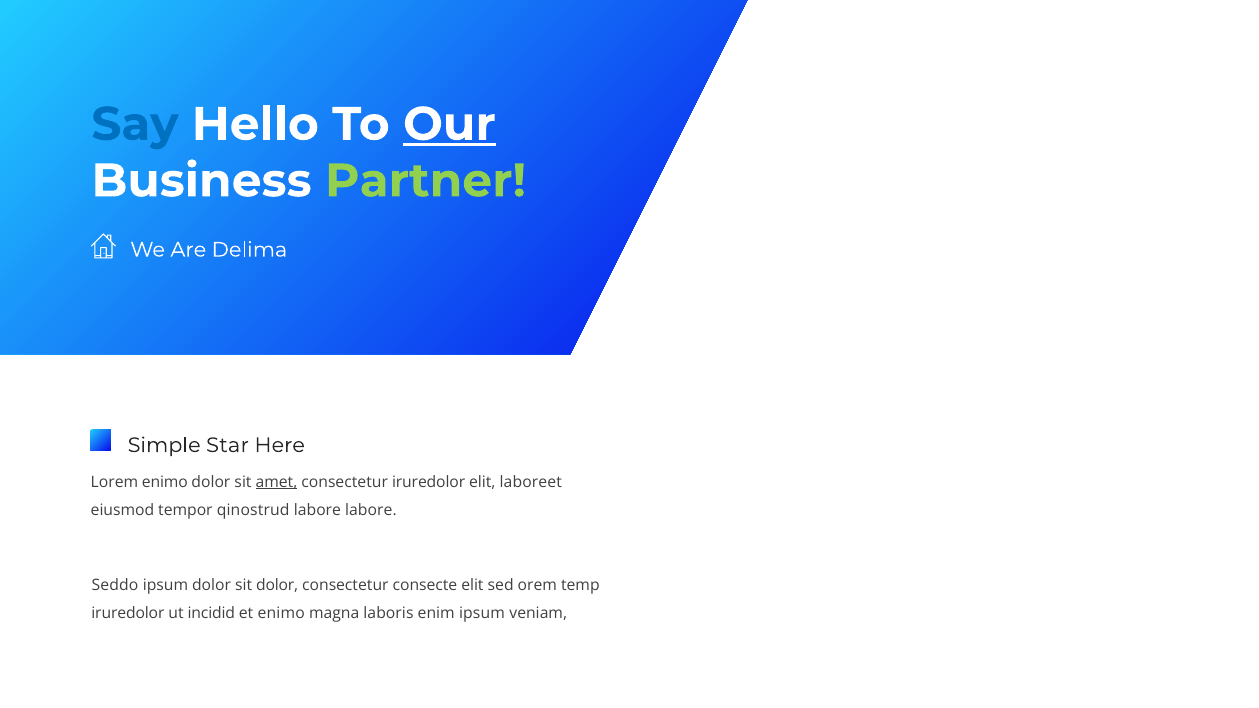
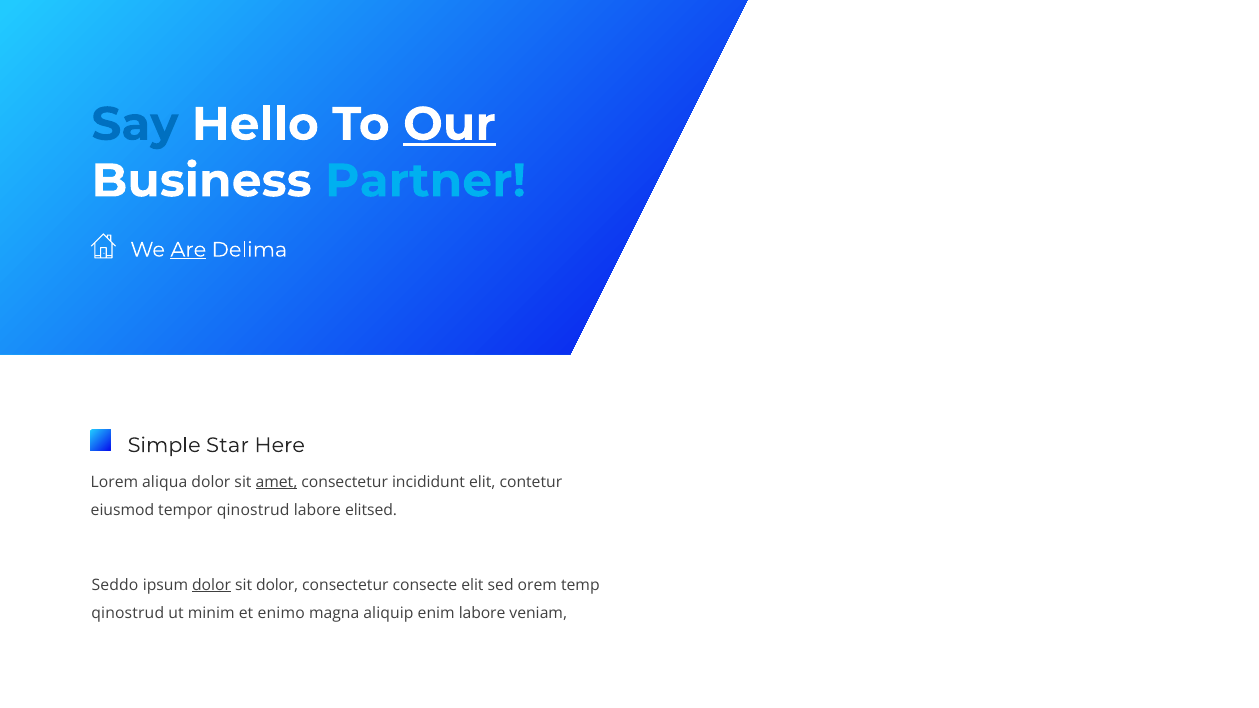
Partner colour: light green -> light blue (426, 181)
Are underline: none -> present (188, 250)
Lorem enimo: enimo -> aliqua (165, 482)
consectetur iruredolor: iruredolor -> incididunt (429, 482)
laboreet: laboreet -> contetur (531, 482)
labore labore: labore -> elitsed (371, 510)
dolor underline: none -> present (212, 585)
iruredolor: iruredolor -> qinostrud (128, 614)
incidid: incidid -> minim (211, 614)
laboris: laboris -> aliquip (388, 614)
enim ipsum: ipsum -> labore (482, 614)
